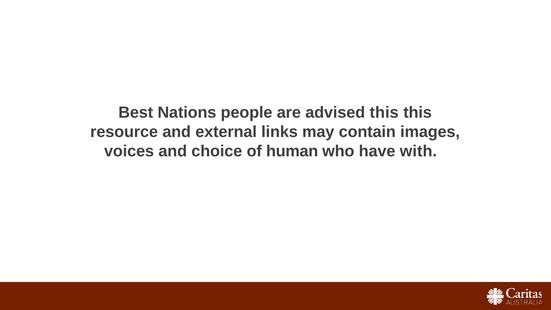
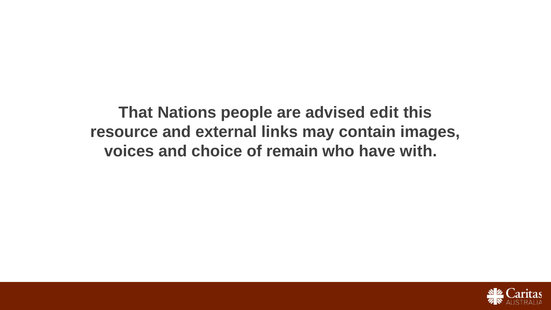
Best: Best -> That (136, 113)
advised this: this -> edit (384, 113)
human: human -> remain (292, 151)
